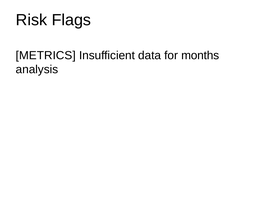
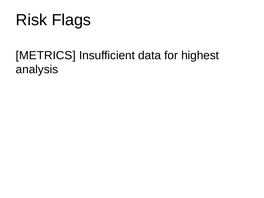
months: months -> highest (200, 55)
